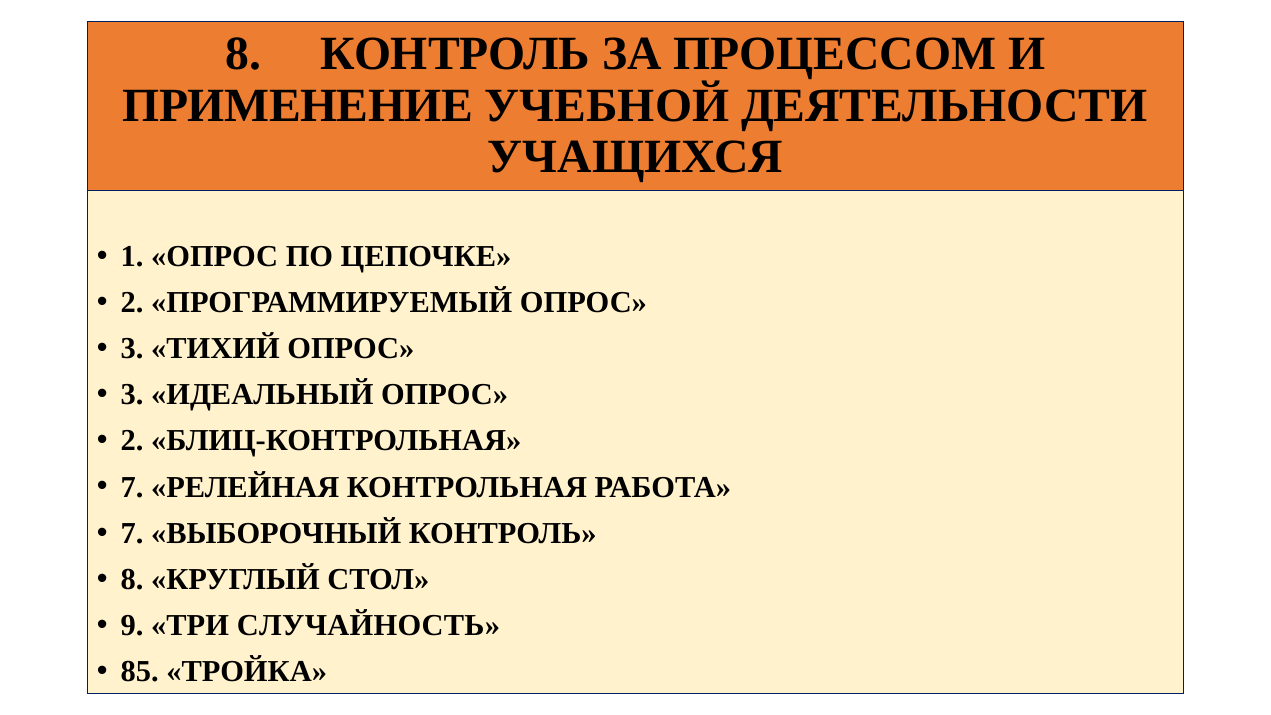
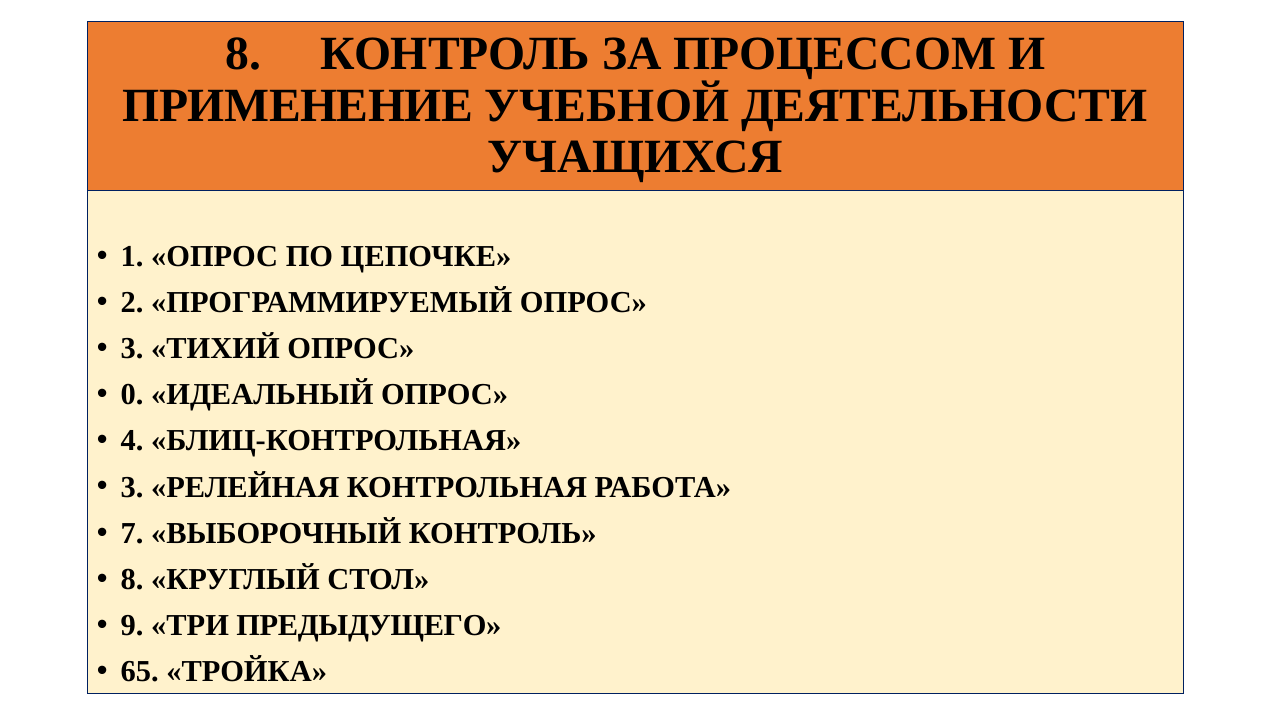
3: 3 -> 0 (132, 395)
2: 2 -> 4 (132, 441)
7: 7 -> 3 (132, 487)
СЛУЧАЙНОСТЬ: СЛУЧАЙНОСТЬ -> ПРЕДЫДУЩЕГО (369, 625)
85: 85 -> 65 (140, 671)
